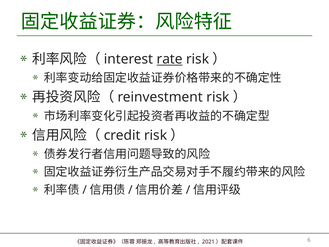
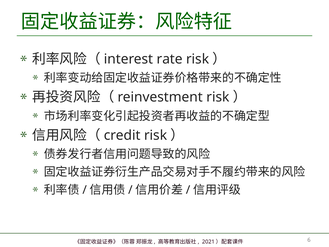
rate underline: present -> none (170, 59)
